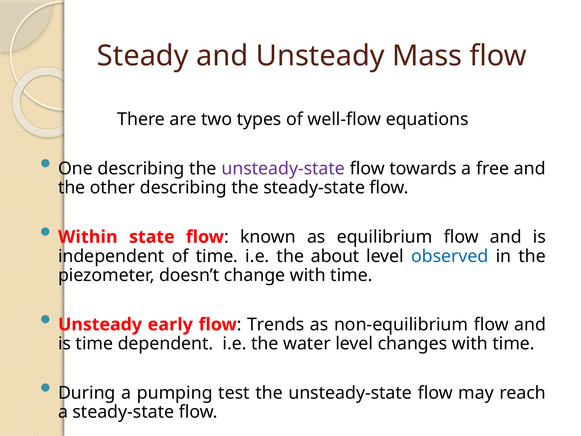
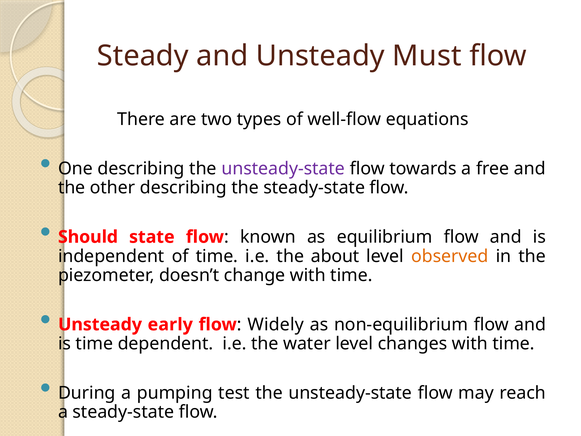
Mass: Mass -> Must (427, 56)
Within: Within -> Should (88, 237)
observed colour: blue -> orange (450, 256)
Trends: Trends -> Widely (276, 324)
